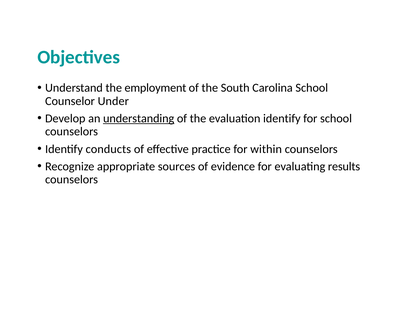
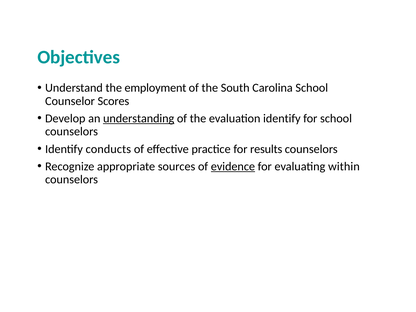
Under: Under -> Scores (113, 101)
within: within -> results (266, 149)
evidence underline: none -> present (233, 166)
results: results -> within (344, 166)
